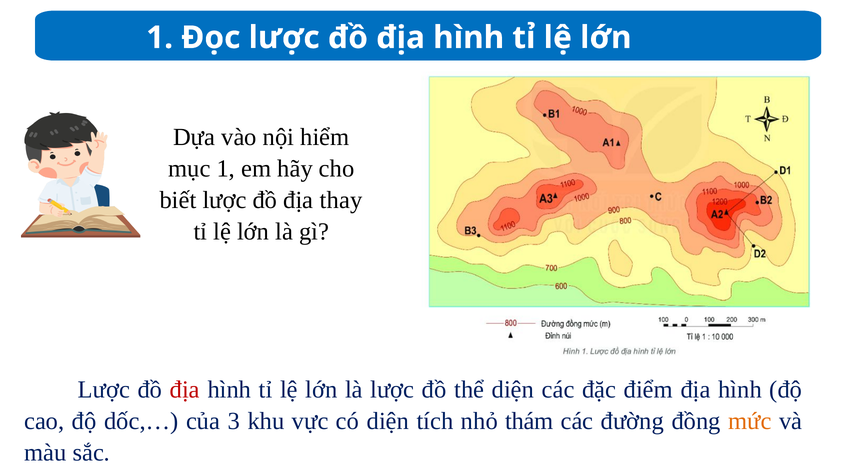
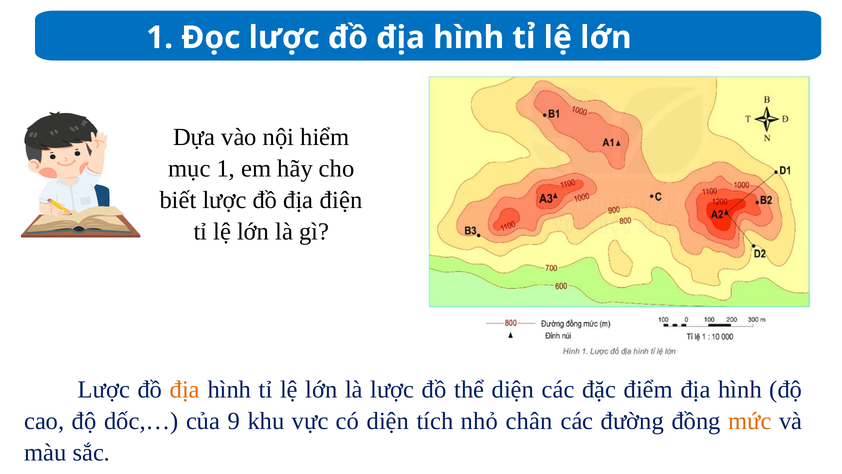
thay: thay -> điện (341, 200)
địa colour: red -> orange (185, 389)
3: 3 -> 9 (234, 421)
thám: thám -> chân (529, 421)
